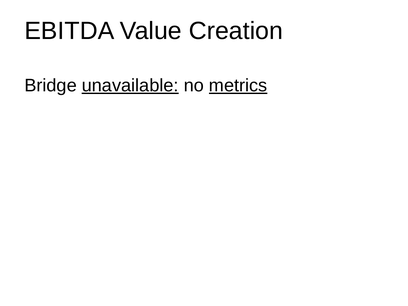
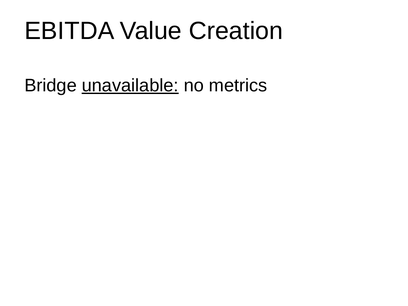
metrics underline: present -> none (238, 86)
